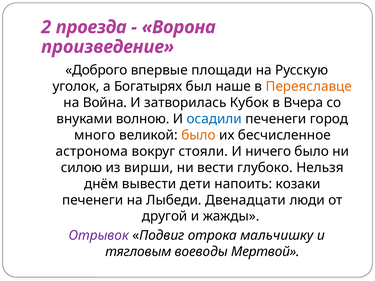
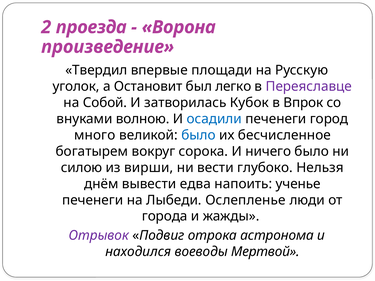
Доброго: Доброго -> Твердил (96, 70)
Богатырях: Богатырях -> Остановит (148, 87)
наше: наше -> легко (233, 87)
Переяславце colour: orange -> purple (309, 87)
Война: Война -> Собой (105, 103)
Вчера: Вчера -> Впрок (303, 103)
было colour: orange -> blue (198, 135)
астронома: астронома -> богатырем (92, 151)
стояли: стояли -> сорока (203, 151)
дети: дети -> едва (195, 184)
козаки: козаки -> ученье (298, 184)
Двенадцати: Двенадцати -> Ослепленье (245, 200)
другой: другой -> города (165, 216)
мальчишку: мальчишку -> астронома (277, 236)
тягловым: тягловым -> находился (138, 252)
